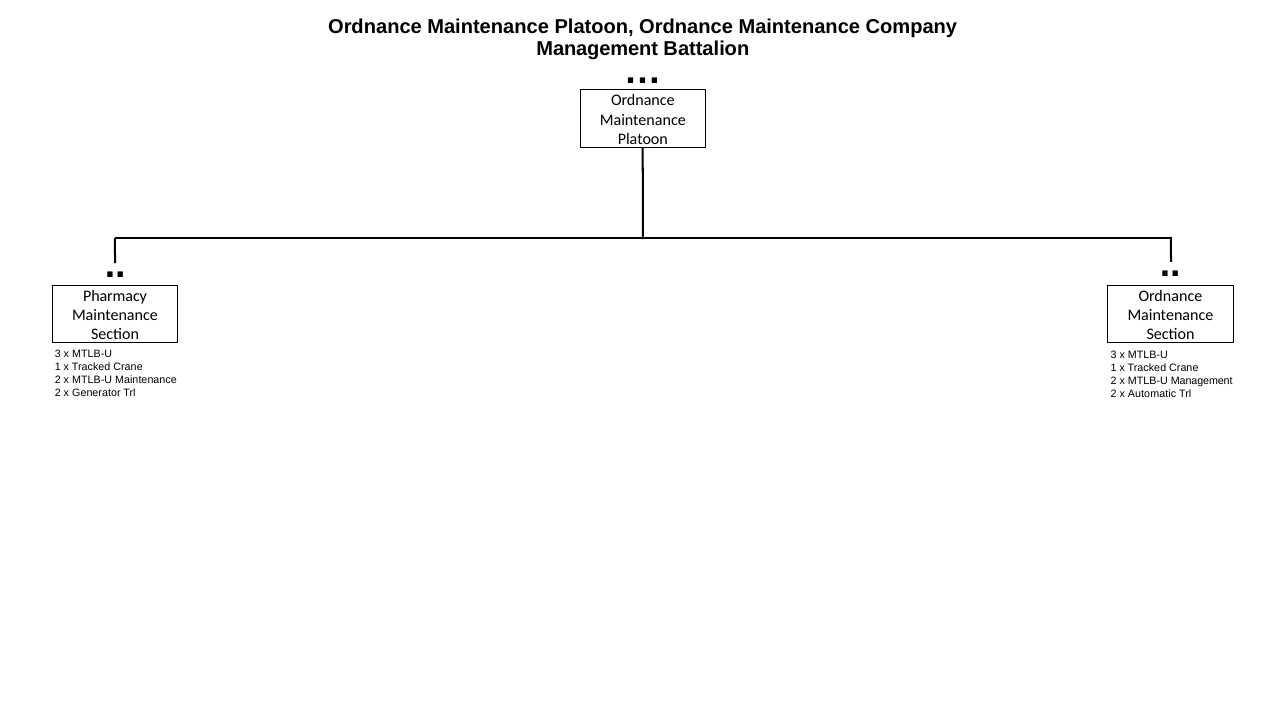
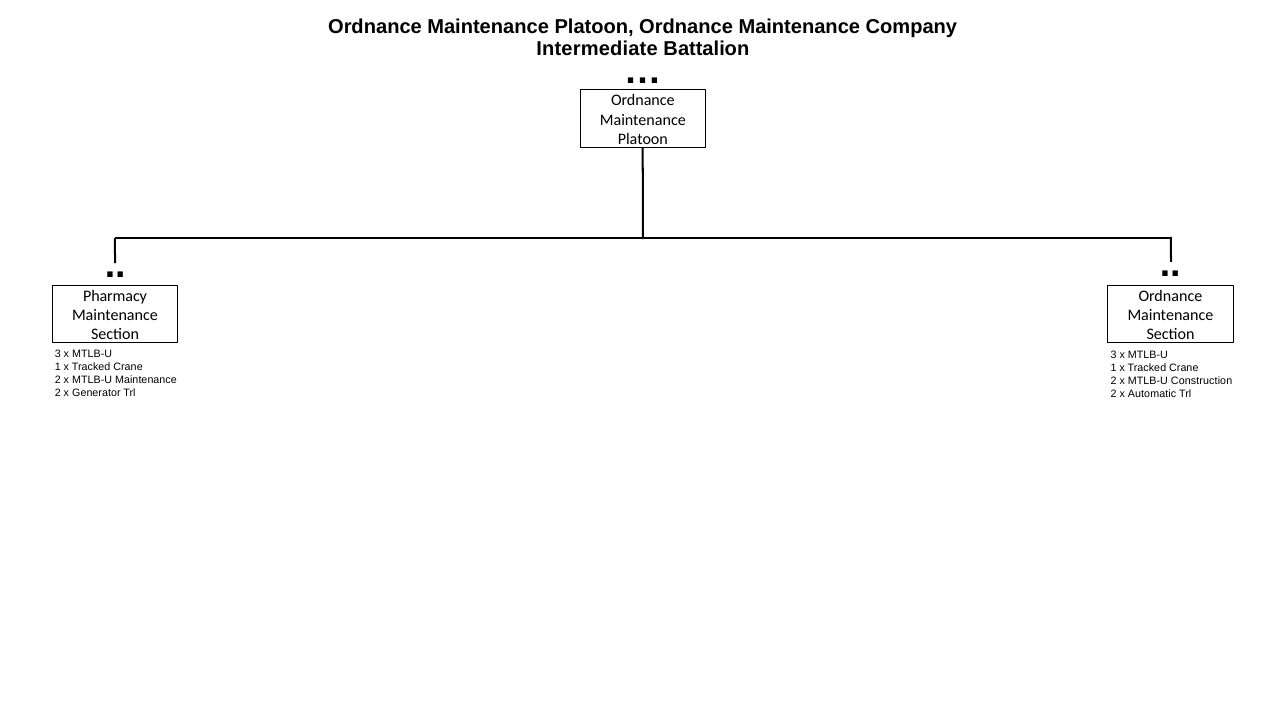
Management: Management -> Intermediate (597, 49)
MTLB-U Management: Management -> Construction (1202, 381)
